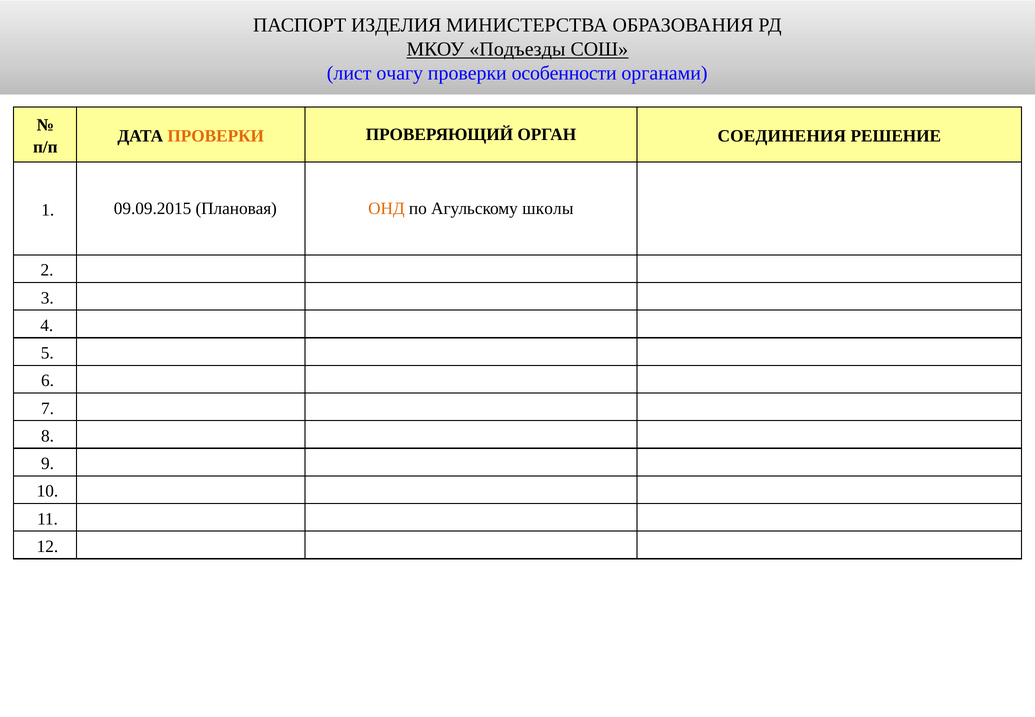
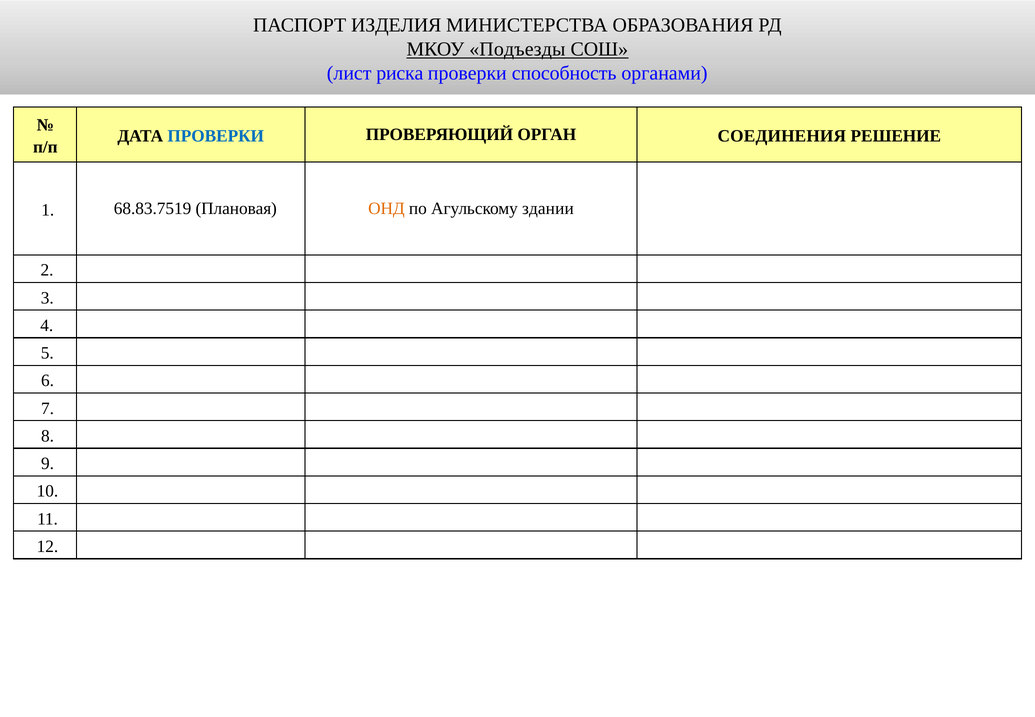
очагу: очагу -> риска (400, 73)
особенности: особенности -> способность (564, 73)
ПРОВЕРКИ colour: orange -> blue (216, 136)
09.09.2015: 09.09.2015 -> 68.83.7519 (153, 208)
школы: школы -> здании (548, 208)
